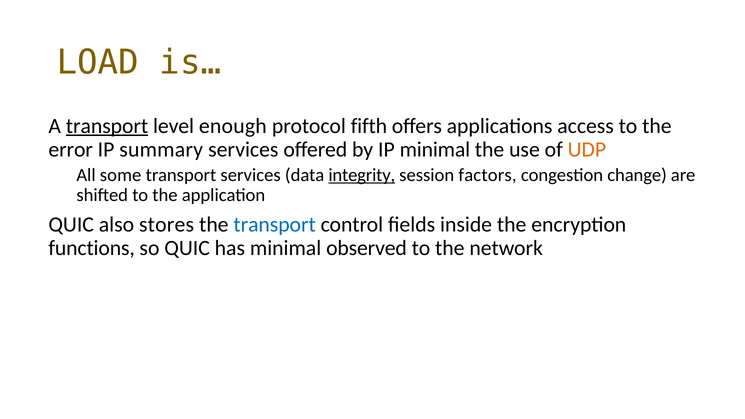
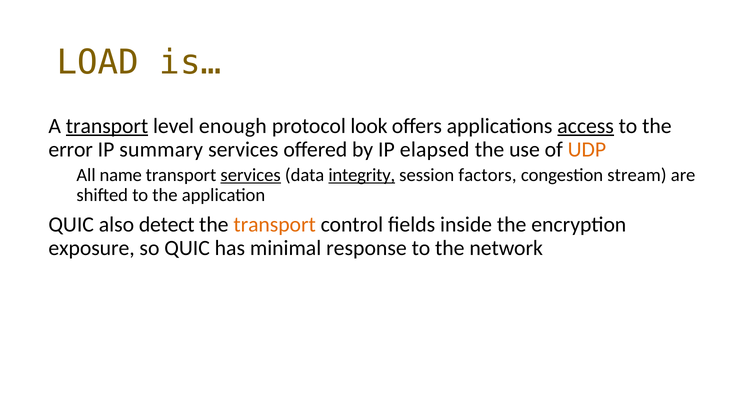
fifth: fifth -> look (369, 126)
access underline: none -> present (586, 126)
IP minimal: minimal -> elapsed (435, 149)
some: some -> name (121, 175)
services underline: none -> present (251, 175)
change: change -> stream (637, 175)
stores: stores -> detect (167, 225)
transport colour: blue -> orange (275, 225)
functions: functions -> exposure (92, 248)
observed: observed -> response (366, 248)
